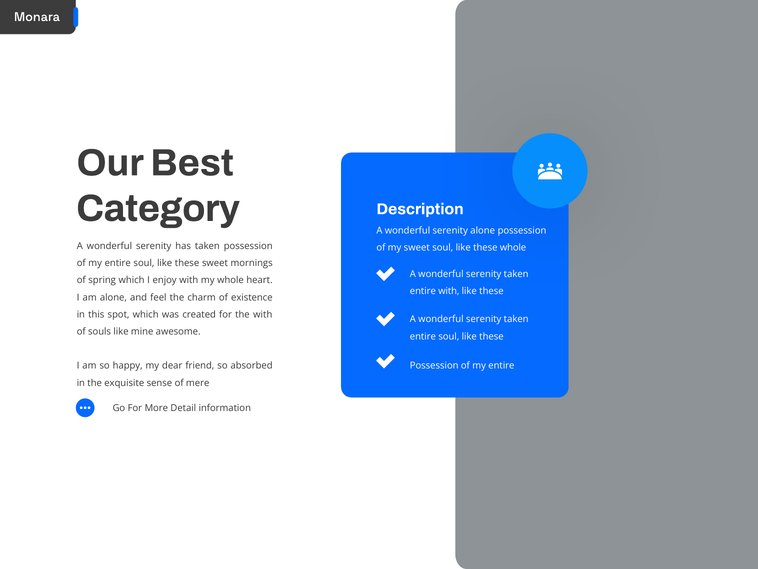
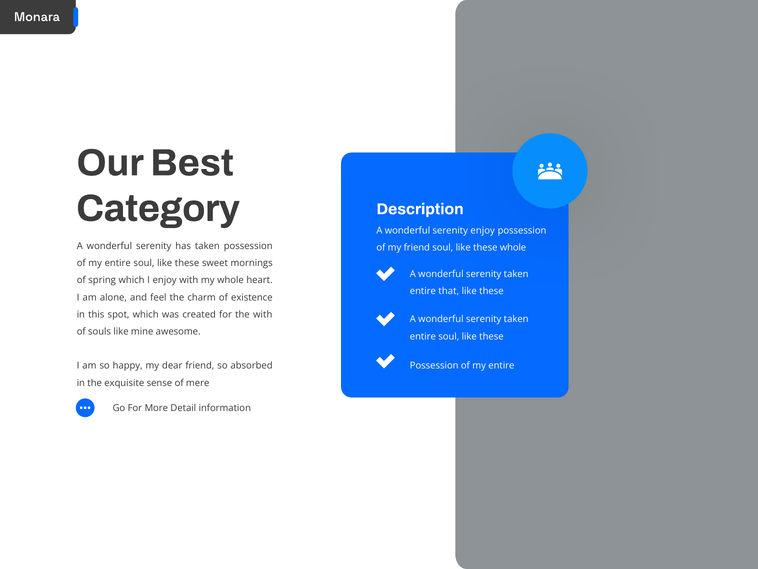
serenity alone: alone -> enjoy (483, 230)
my sweet: sweet -> friend (417, 247)
entire with: with -> that (449, 291)
